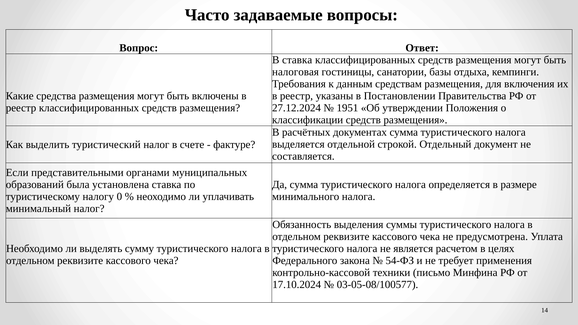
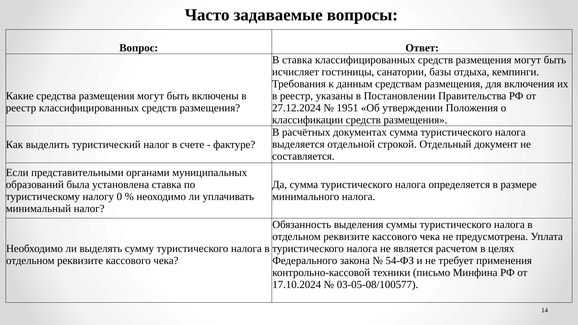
налоговая: налоговая -> исчисляет (296, 72)
